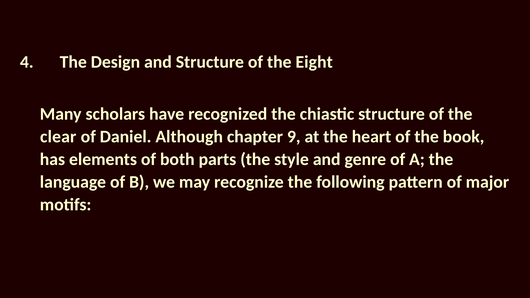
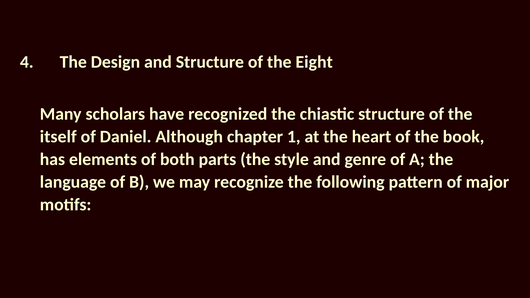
clear: clear -> itself (58, 137)
9: 9 -> 1 (294, 137)
